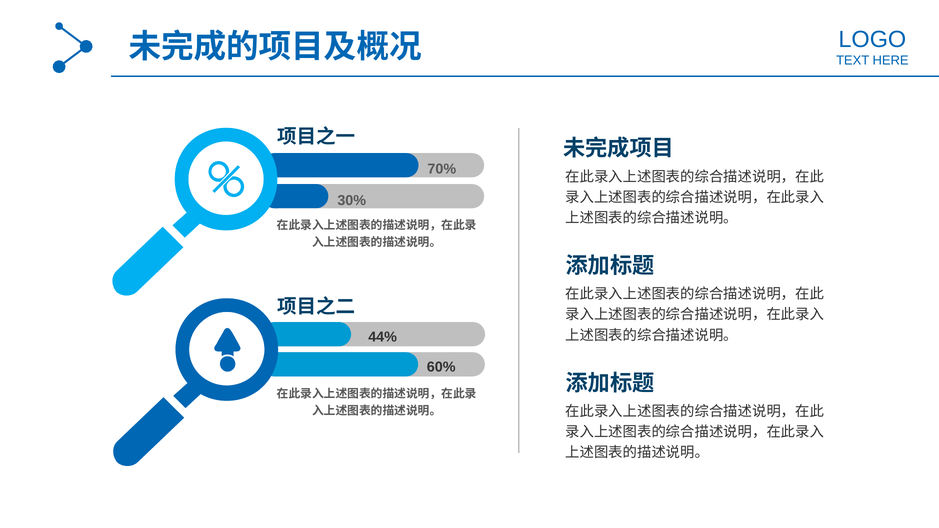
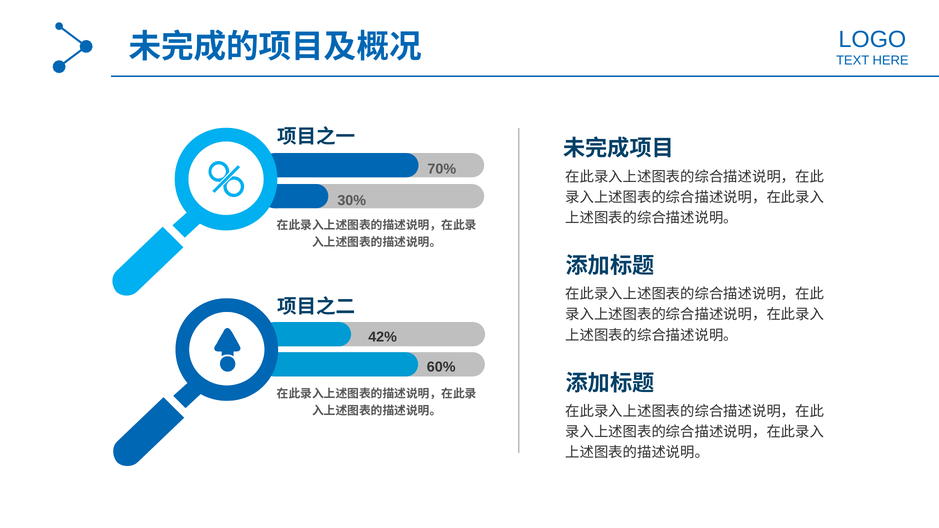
44%: 44% -> 42% (383, 337)
